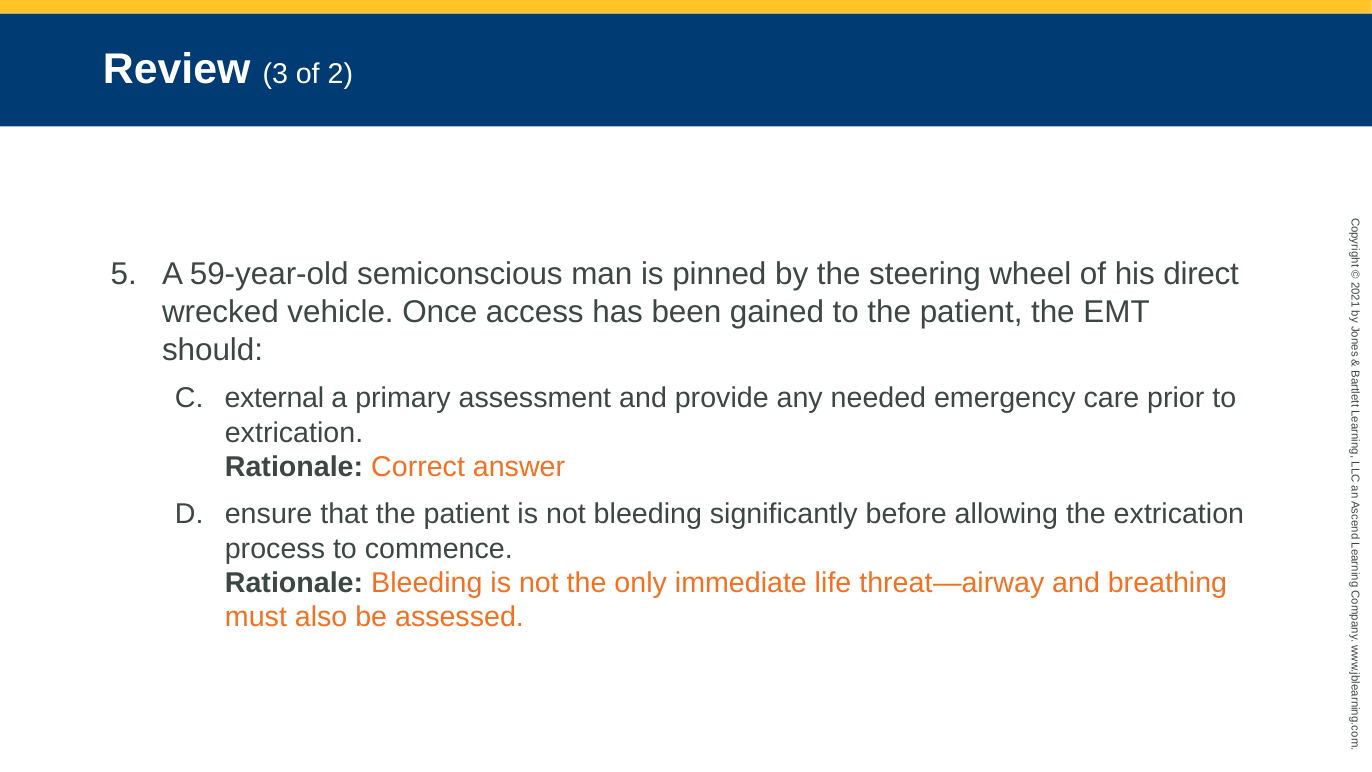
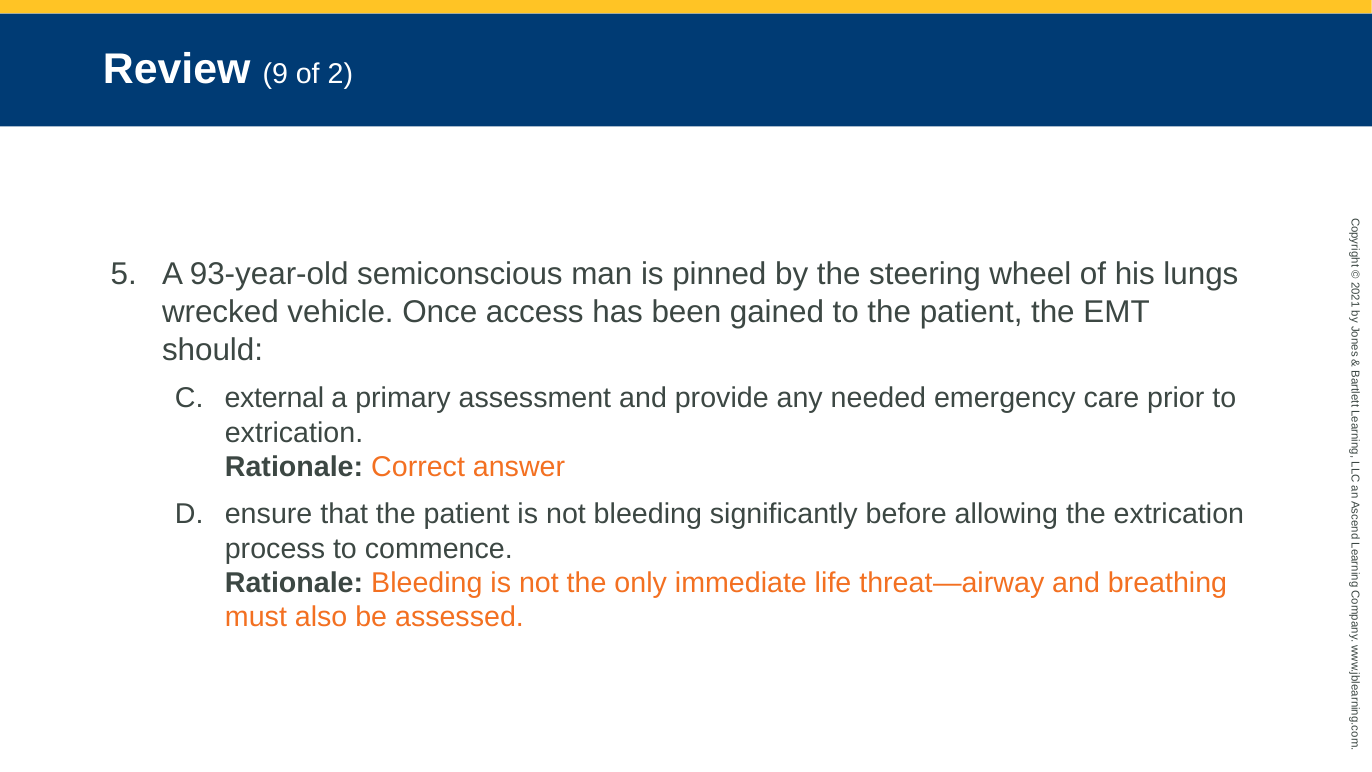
3: 3 -> 9 (275, 74)
59-year-old: 59-year-old -> 93-year-old (269, 274)
direct: direct -> lungs (1201, 274)
